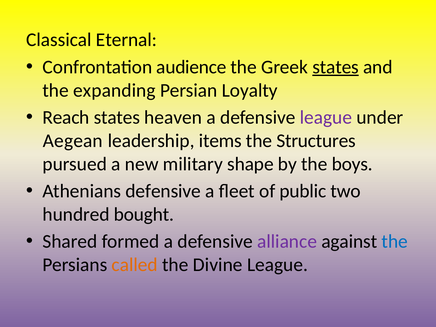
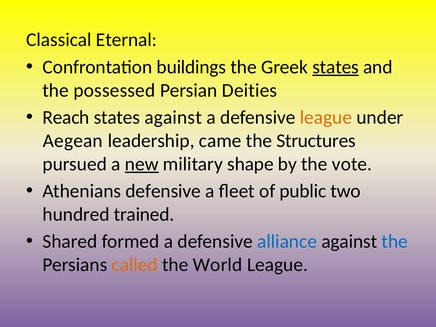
audience: audience -> buildings (191, 67)
expanding: expanding -> possessed (114, 90)
Loyalty: Loyalty -> Deities (250, 90)
states heaven: heaven -> against (173, 117)
league colour: purple -> orange (326, 117)
items: items -> came (220, 141)
new underline: none -> present (142, 164)
boys: boys -> vote (352, 164)
bought: bought -> trained (144, 214)
alliance colour: purple -> blue (287, 242)
Divine: Divine -> World (218, 265)
